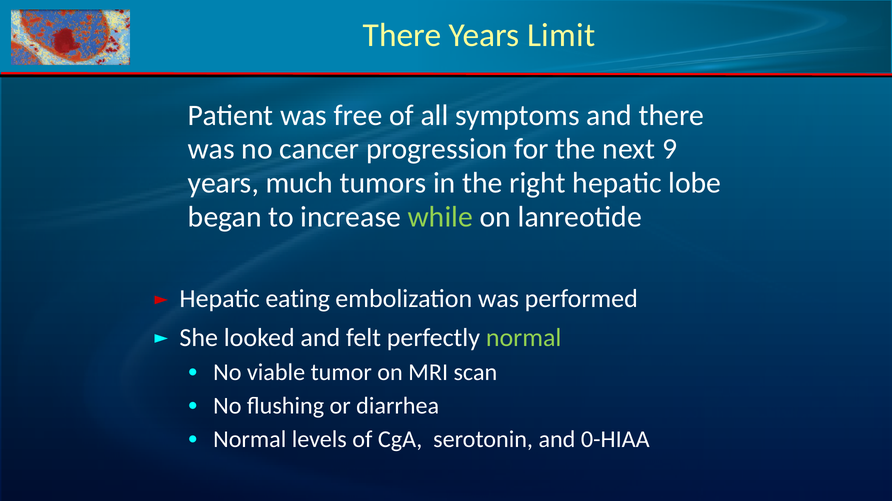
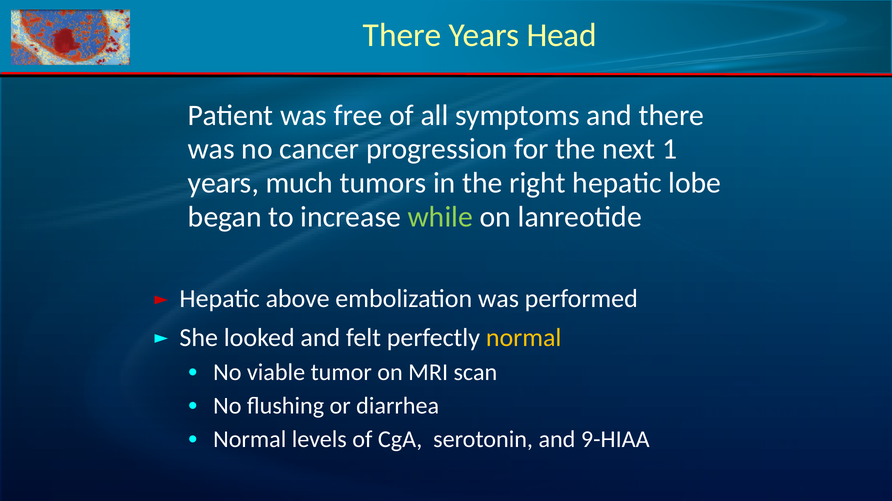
Limit: Limit -> Head (562, 35)
9: 9 -> 1 (670, 149)
eating: eating -> above (298, 299)
normal colour: light green -> yellow (524, 338)
0-HIAA: 0-HIAA -> 9-HIAA (615, 440)
